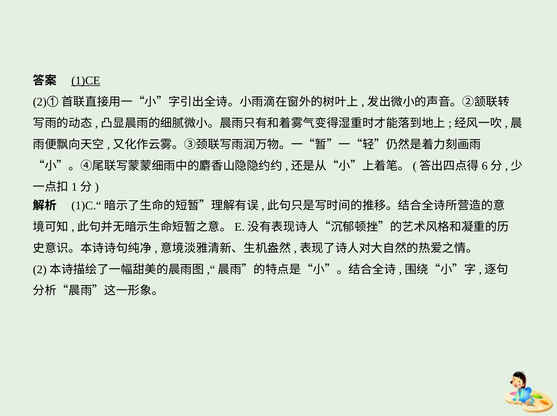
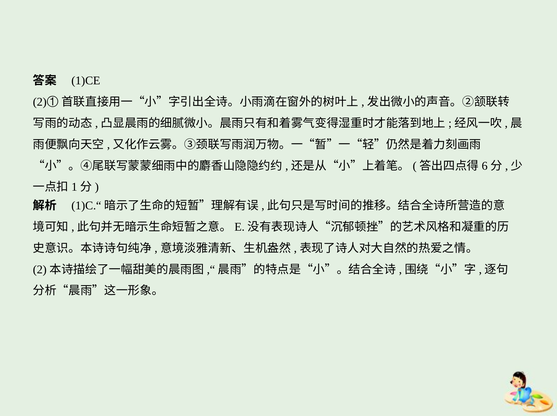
1)CE underline: present -> none (86, 81)
